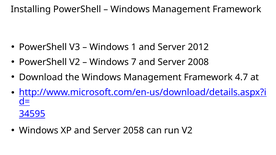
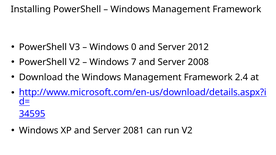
1: 1 -> 0 (134, 47)
4.7: 4.7 -> 2.4 (241, 77)
2058: 2058 -> 2081 (134, 131)
